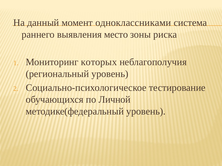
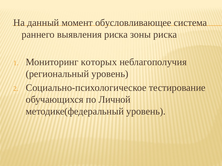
одноклассниками: одноклассниками -> обусловливающее (133, 23)
выявления место: место -> риска (116, 35)
